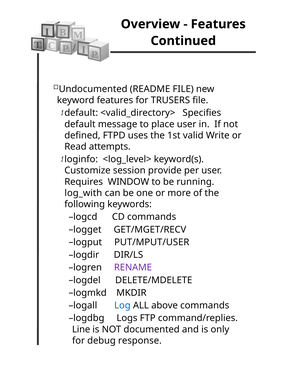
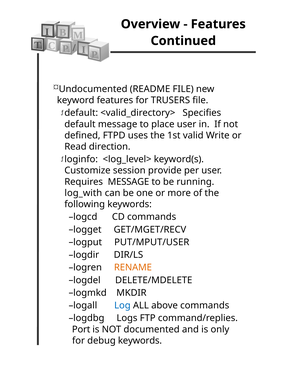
attempts: attempts -> direction (110, 146)
Requires WINDOW: WINDOW -> MESSAGE (128, 182)
RENAME colour: purple -> orange (133, 267)
Line: Line -> Port (81, 329)
debug response: response -> keywords (140, 340)
